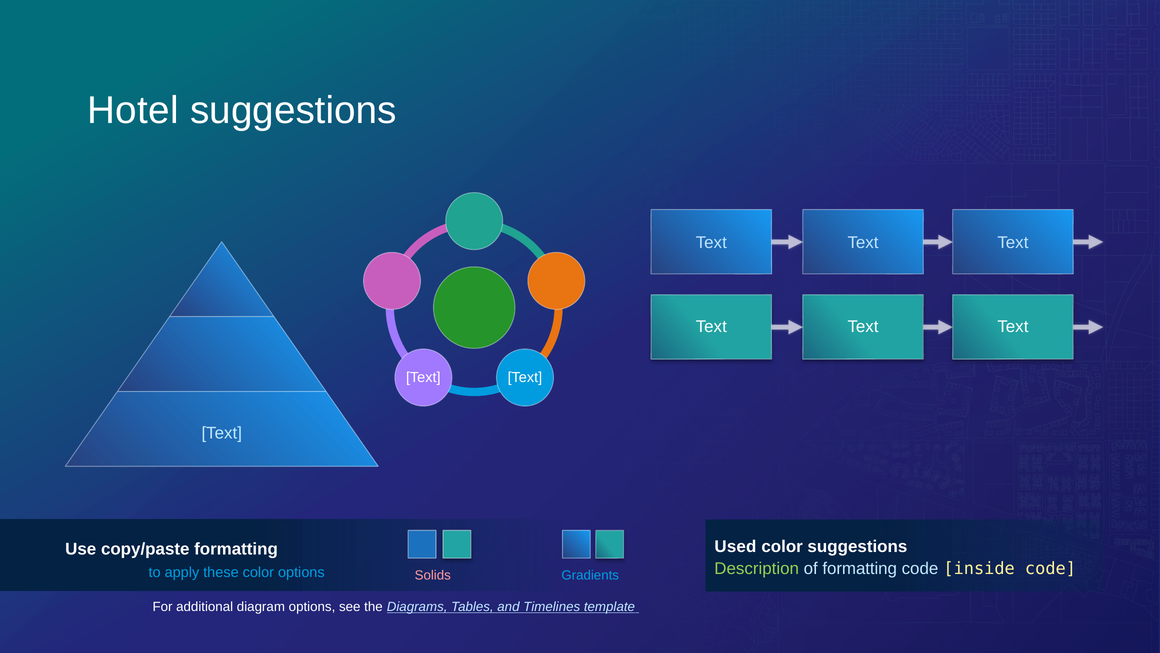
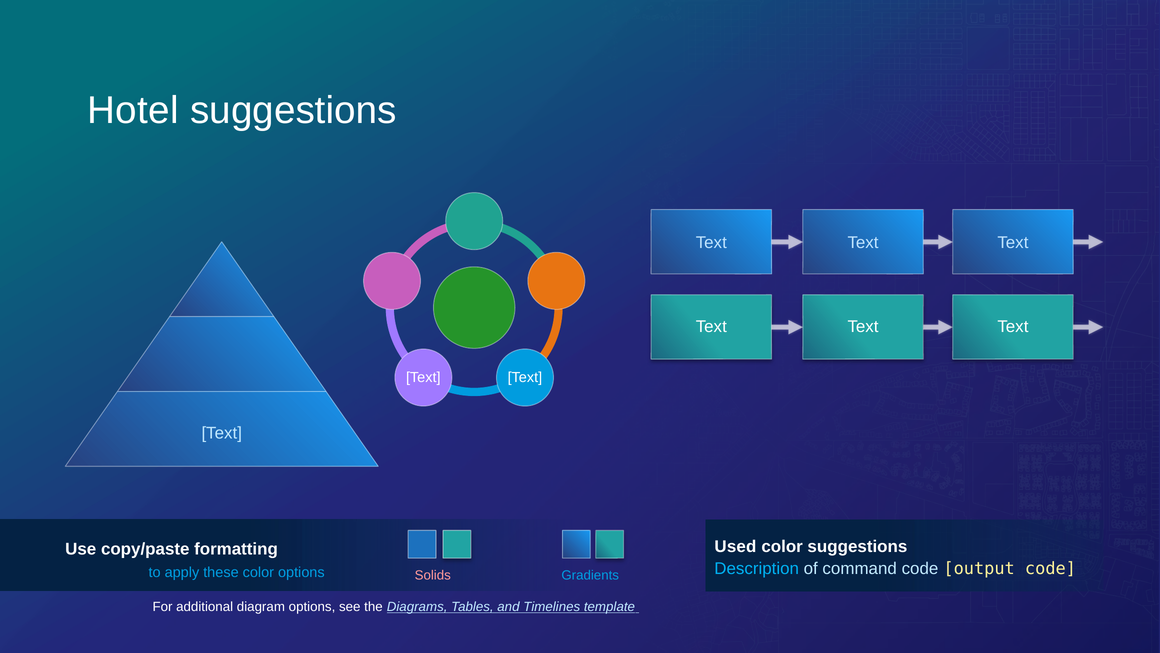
Description colour: light green -> light blue (757, 568)
of formatting: formatting -> command (860, 568)
inside: inside -> output (979, 568)
